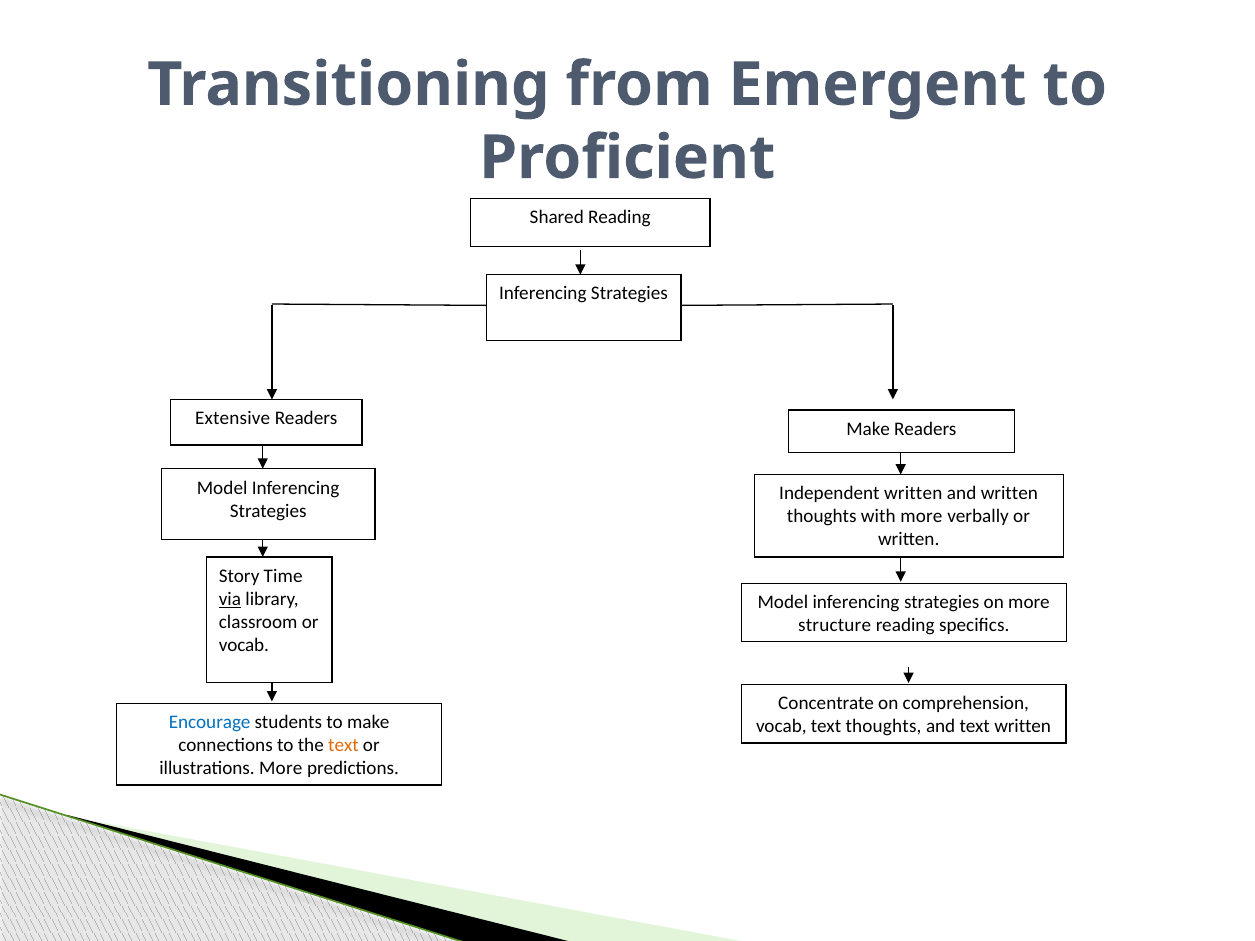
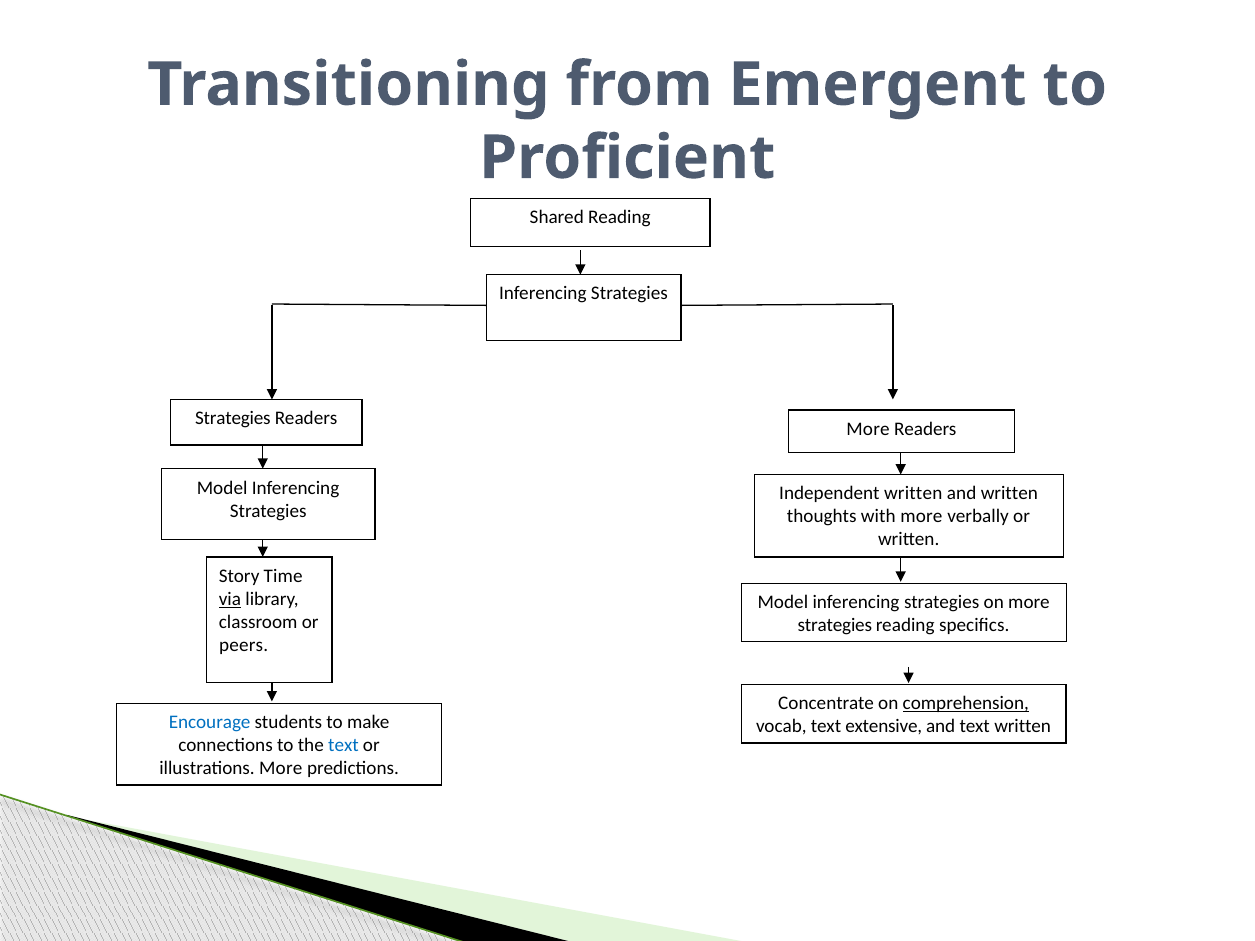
Extensive: Extensive -> Strategies (233, 419)
Make: Make -> More (868, 429)
structure: structure -> strategies (835, 625)
vocab: vocab -> peers (244, 645)
comprehension underline: none -> present (966, 704)
text thoughts: thoughts -> extensive (884, 727)
text colour: orange -> blue (343, 746)
